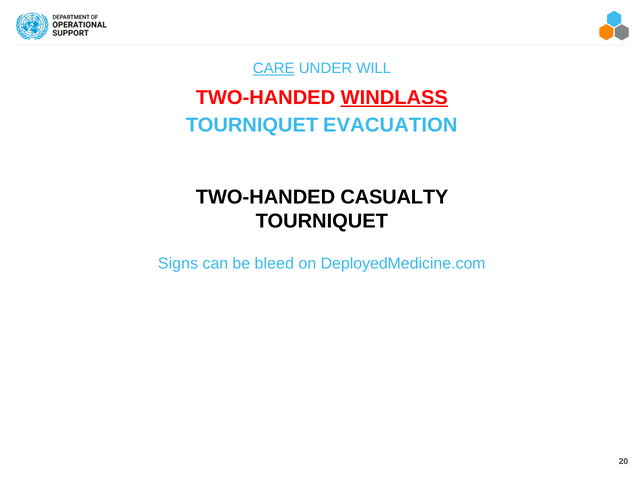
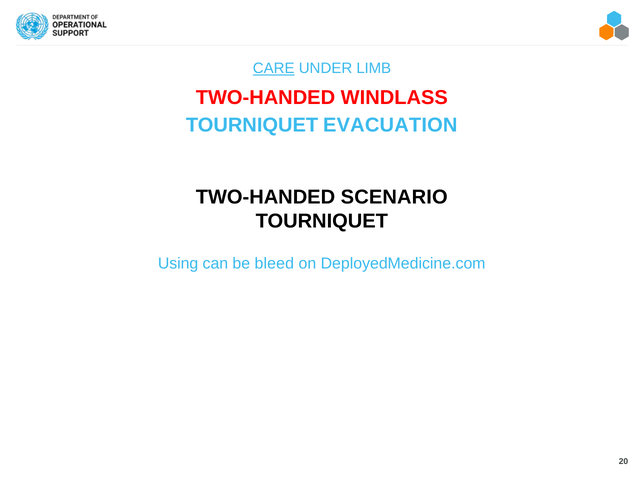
WILL: WILL -> LIMB (374, 69)
WINDLASS underline: present -> none (394, 98)
CASUALTY: CASUALTY -> SCENARIO (394, 197)
Signs: Signs -> Using (178, 264)
